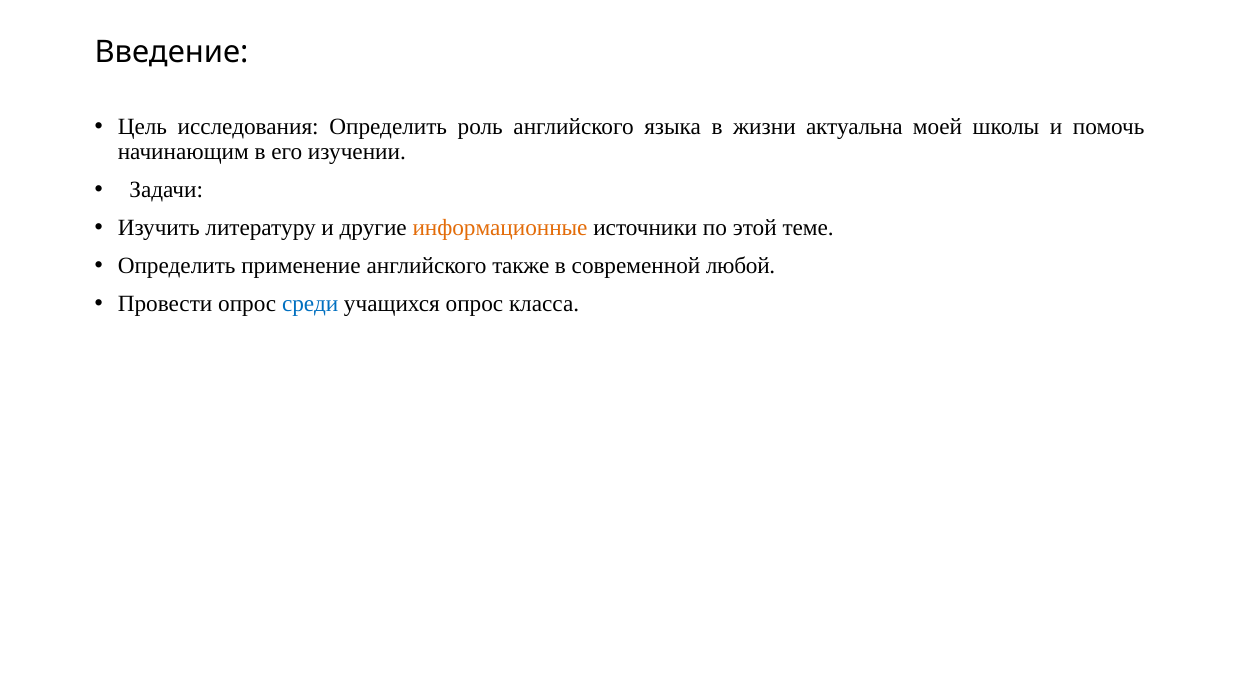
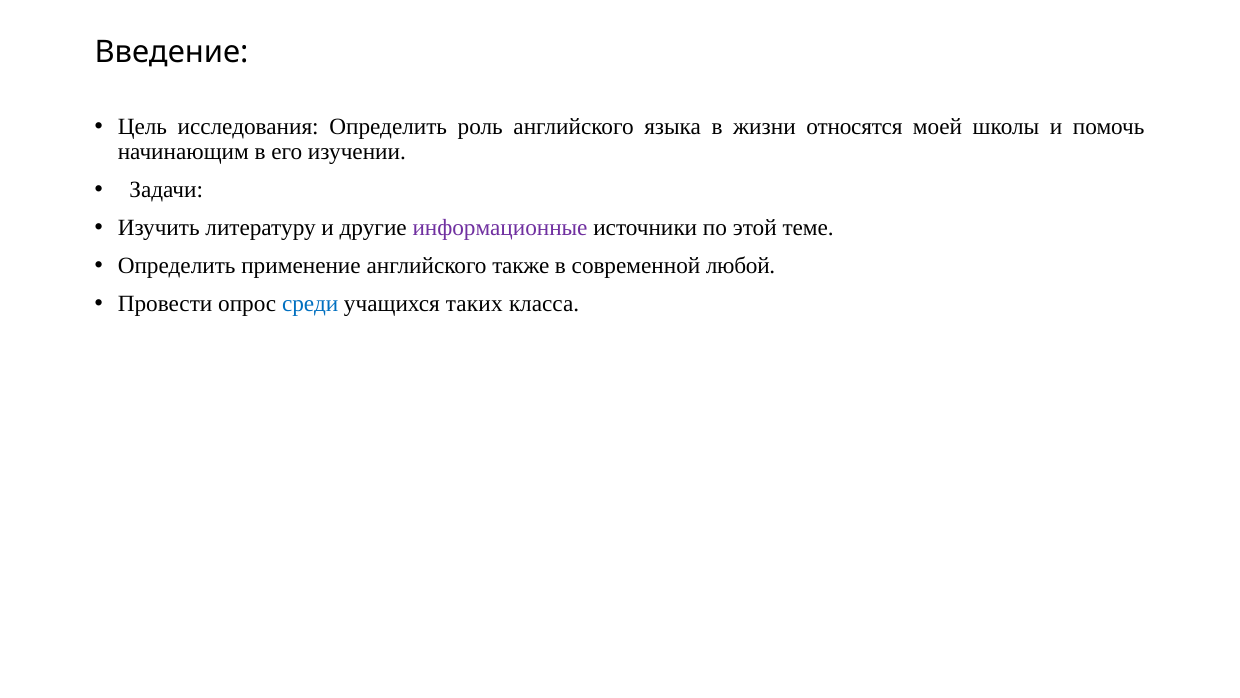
актуальна: актуальна -> относятся (854, 126)
информационные colour: orange -> purple (500, 227)
учащихся опрос: опрос -> таких (474, 304)
